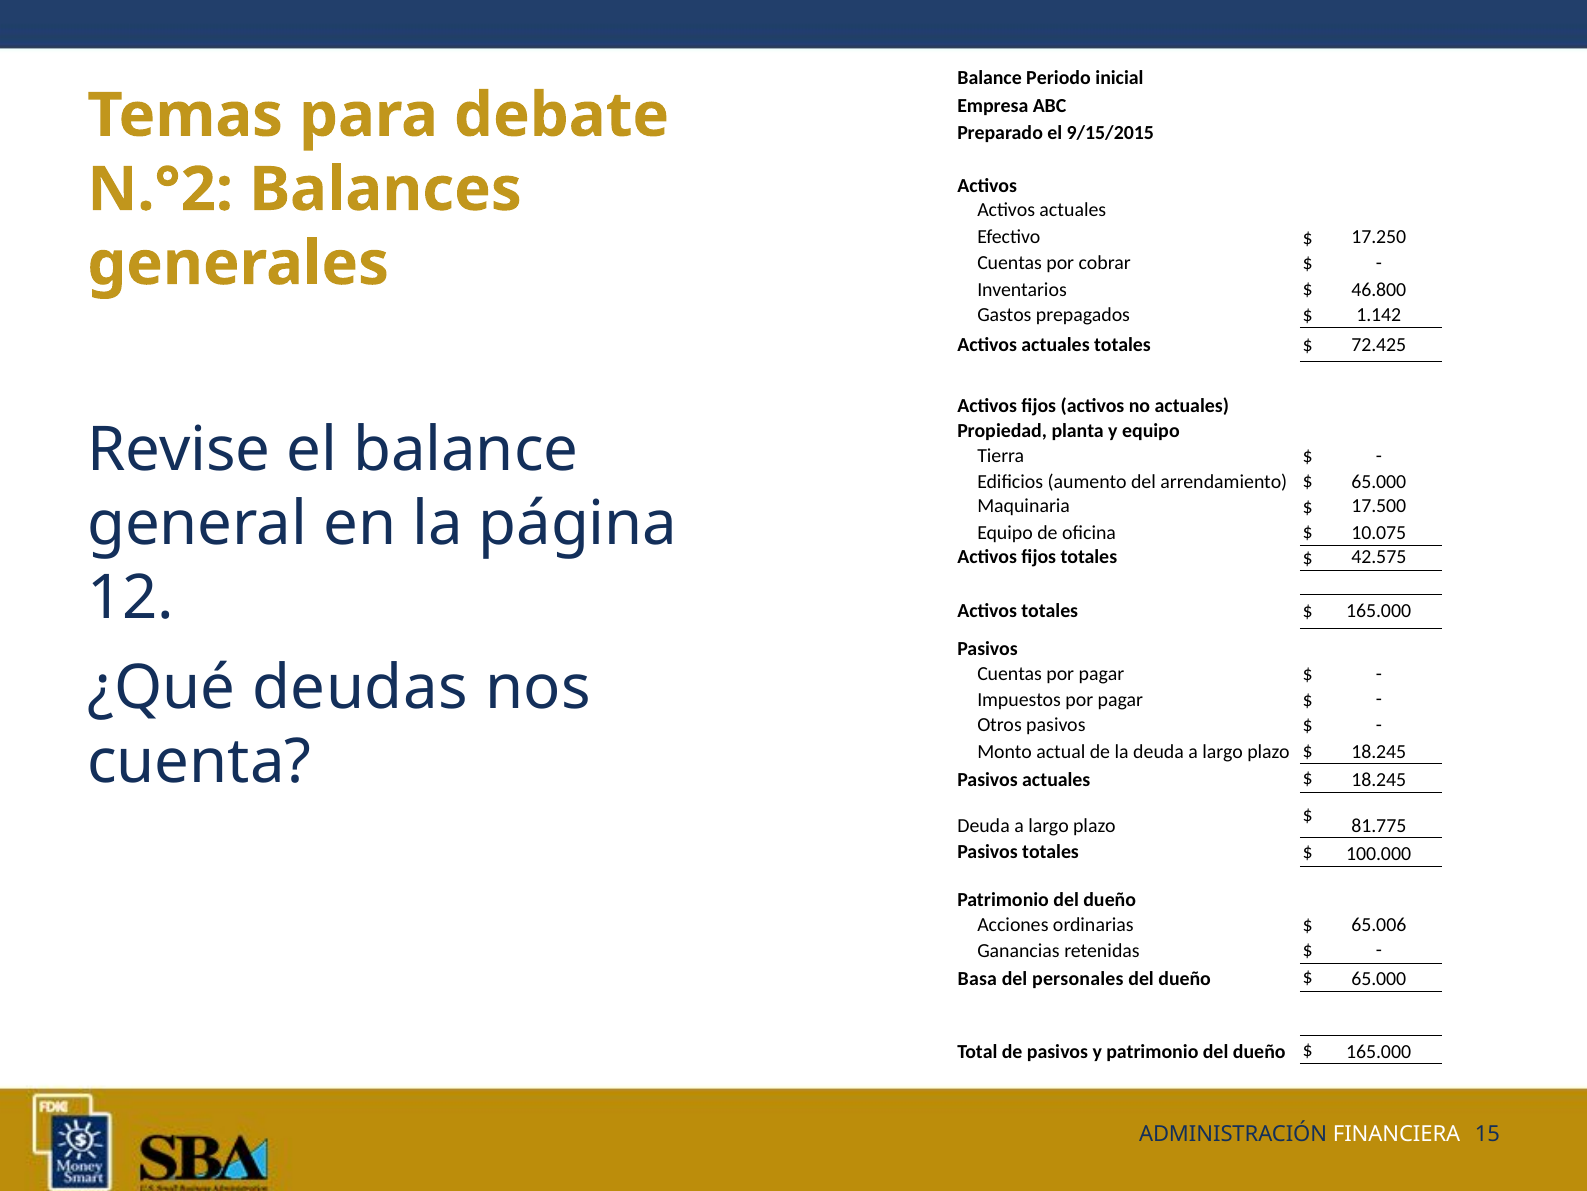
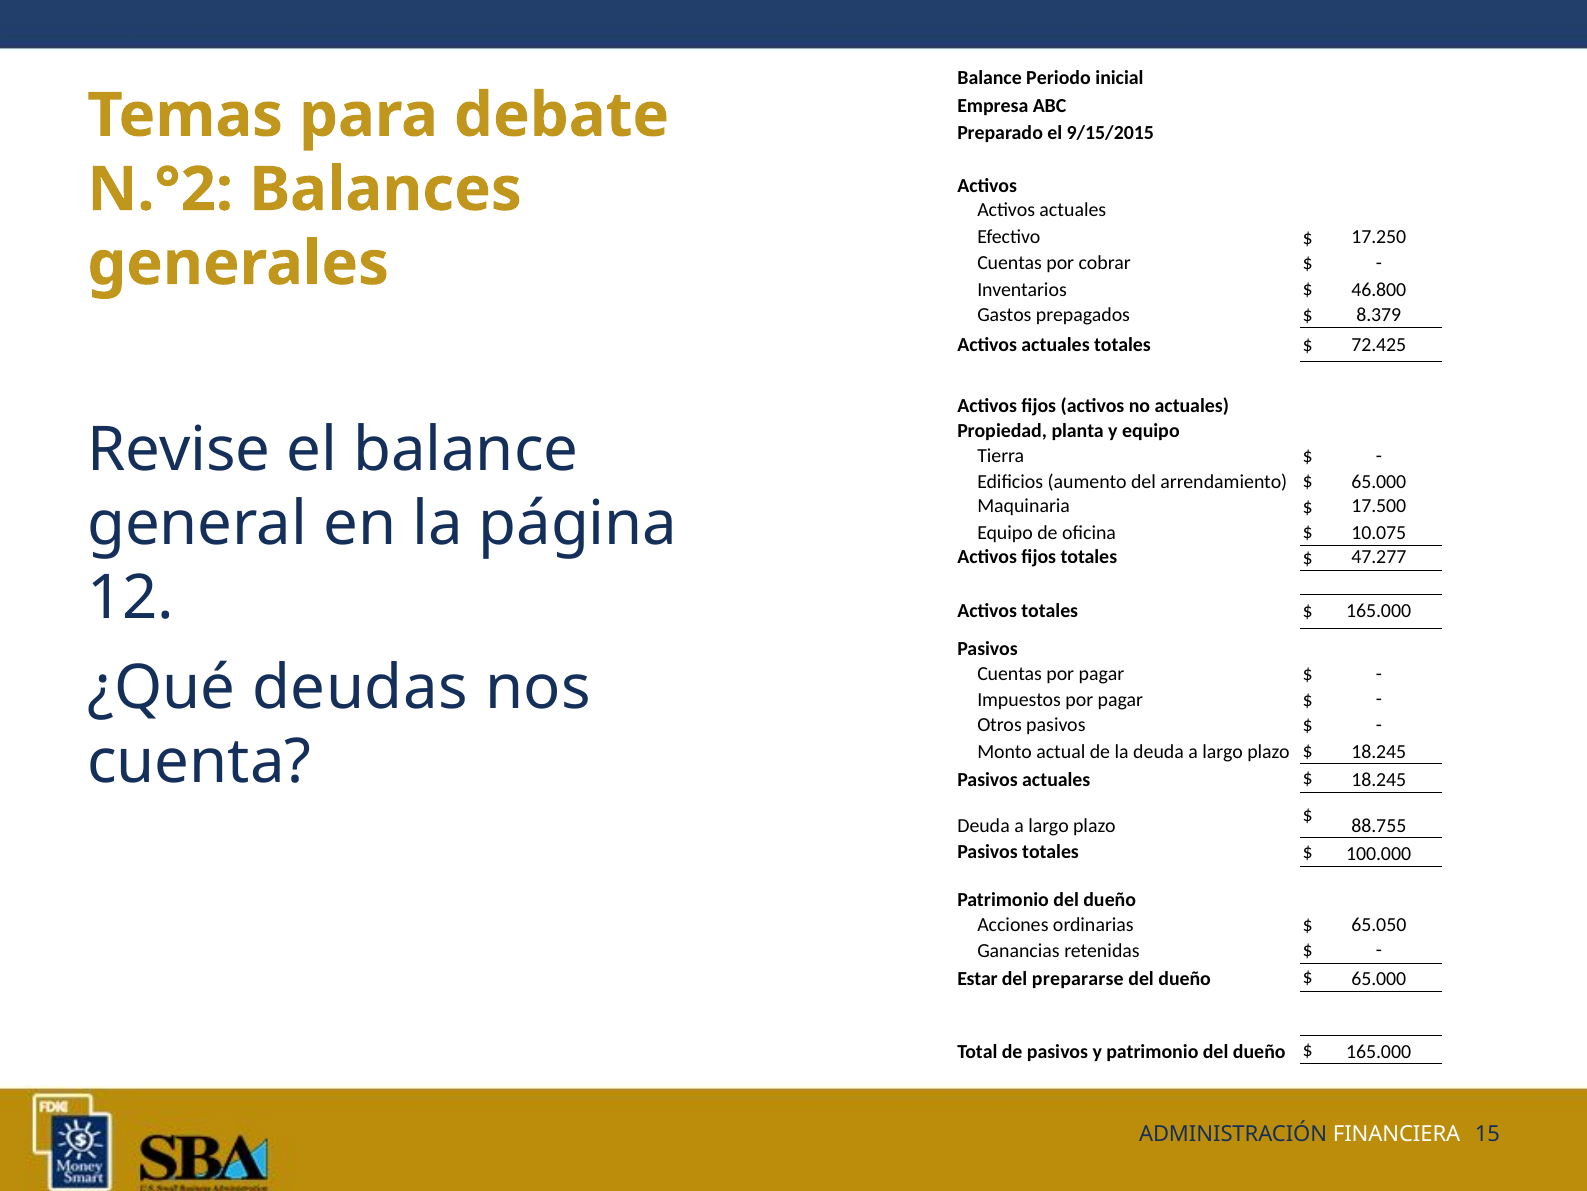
1.142: 1.142 -> 8.379 (1379, 315)
42.575: 42.575 -> 47.277 (1379, 557)
81.775: 81.775 -> 88.755 (1379, 825)
65.006: 65.006 -> 65.050 (1379, 925)
Basa: Basa -> Estar (978, 979)
personales: personales -> prepararse (1078, 979)
